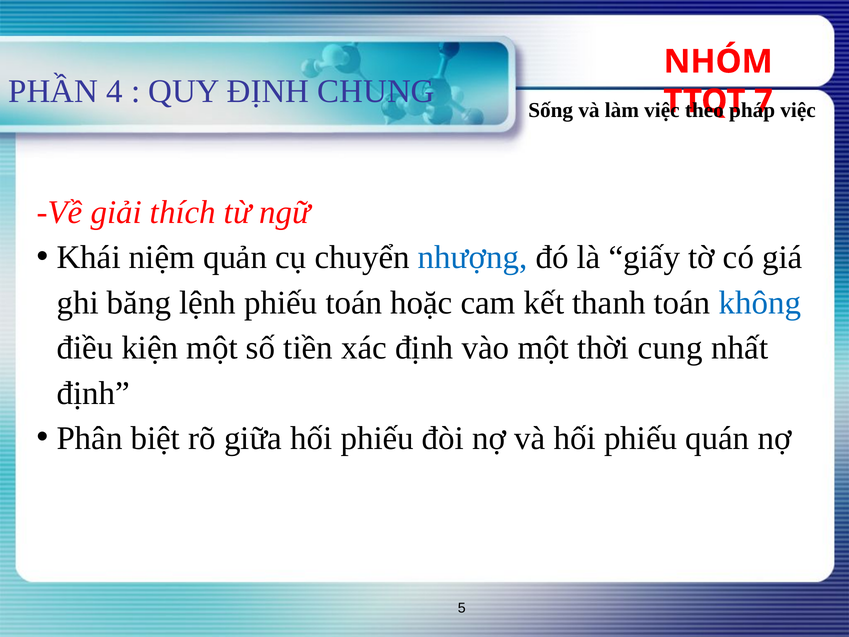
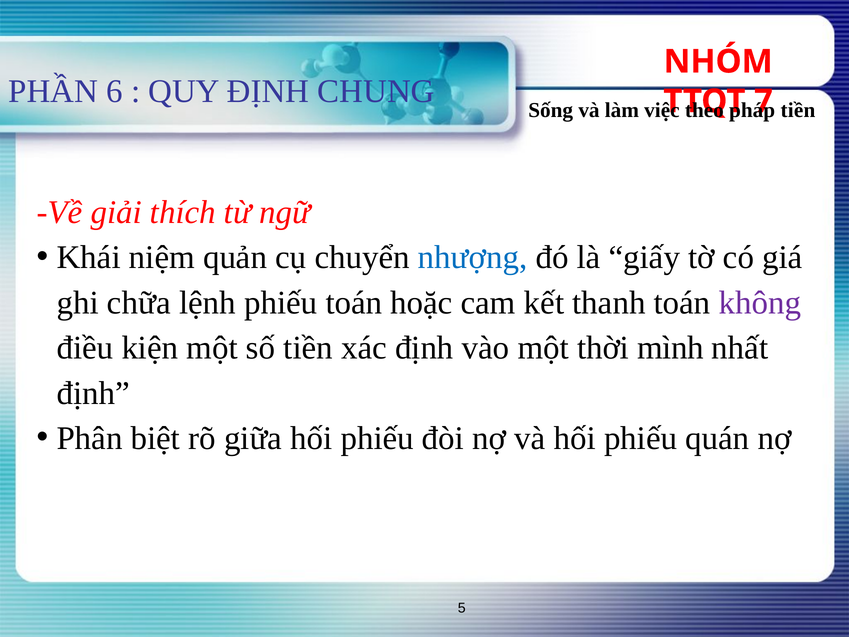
4: 4 -> 6 (115, 92)
việc: việc -> tiền (798, 110)
băng: băng -> chữa (139, 303)
không colour: blue -> purple (760, 303)
cung: cung -> mình (670, 348)
